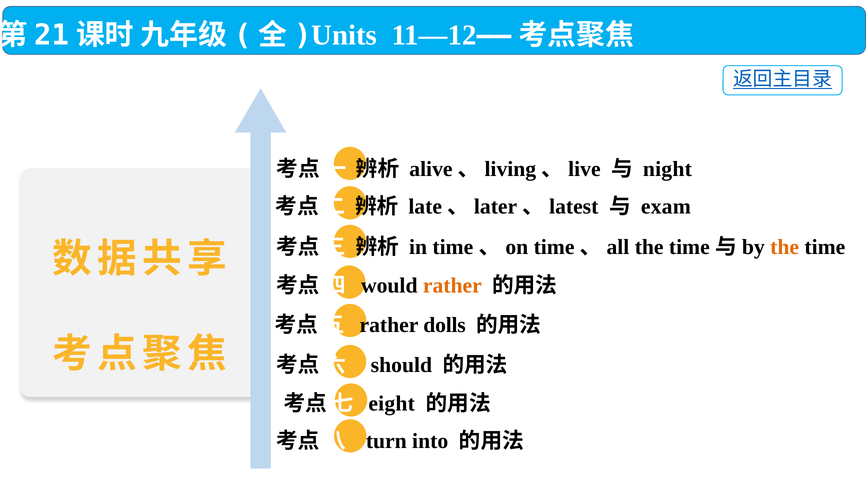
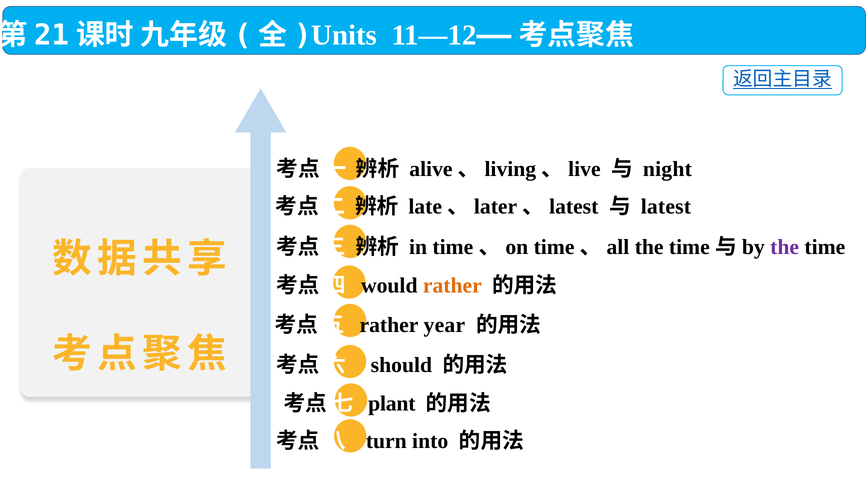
exam: exam -> latest (666, 207)
the colour: orange -> purple (785, 247)
dolls: dolls -> year (444, 325)
eight: eight -> plant (392, 403)
